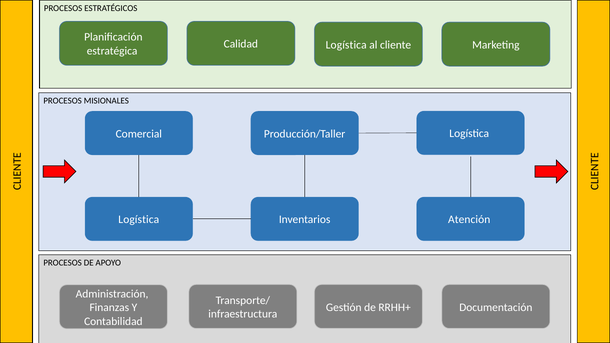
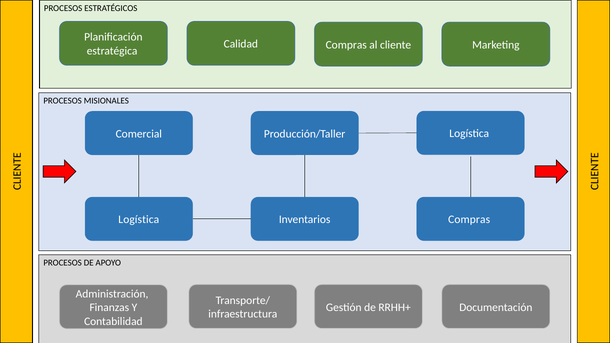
Calidad Logística: Logística -> Compras (346, 45)
Atención: Atención -> Compras (469, 220)
